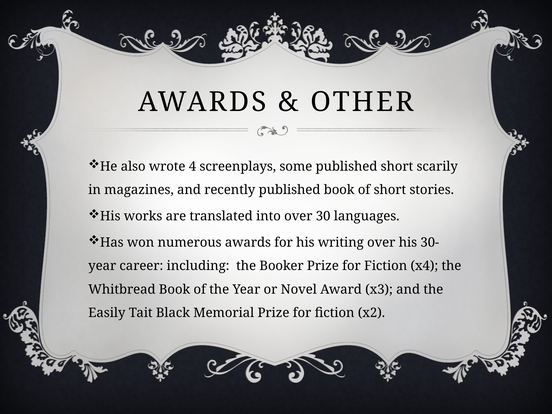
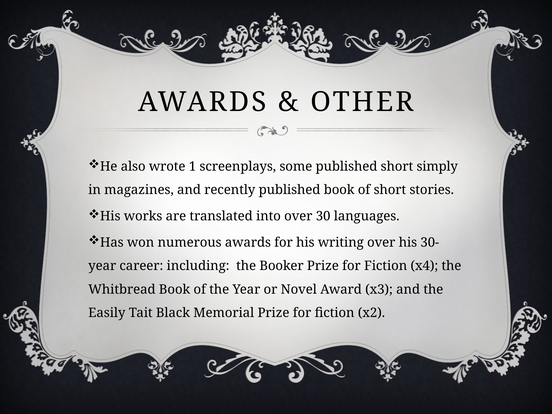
4: 4 -> 1 (193, 167)
scarily: scarily -> simply (437, 167)
